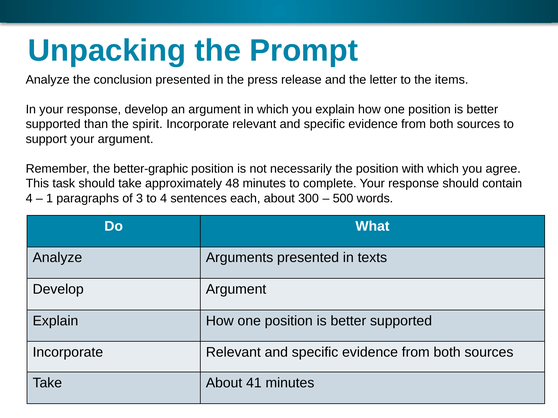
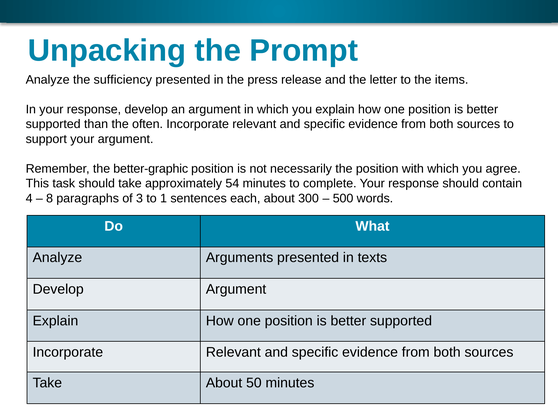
conclusion: conclusion -> sufficiency (123, 80)
spirit: spirit -> often (148, 124)
48: 48 -> 54 (232, 184)
1: 1 -> 8 (50, 199)
to 4: 4 -> 1 (164, 199)
About 41: 41 -> 50 (254, 383)
